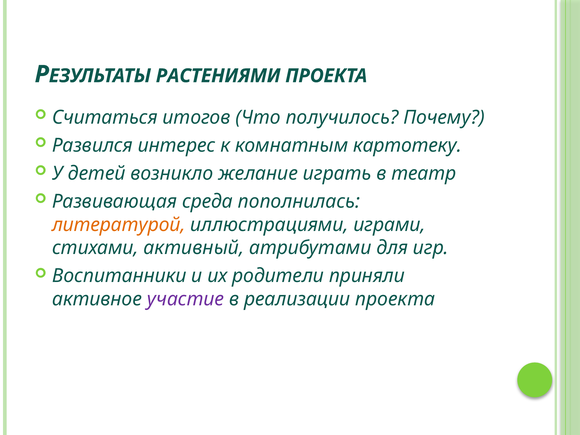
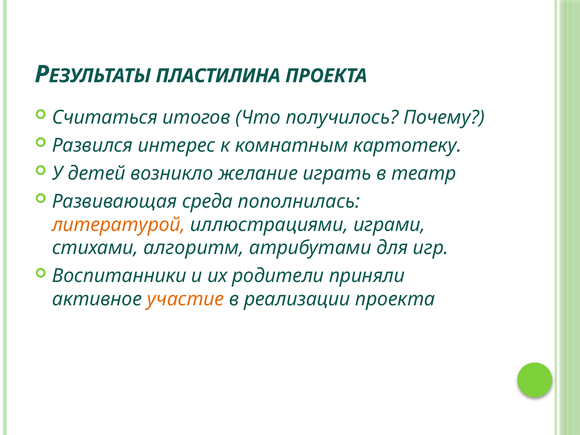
РАСТЕНИЯМИ: РАСТЕНИЯМИ -> ПЛАСТИЛИНА (218, 76)
активный: активный -> алгоритм (194, 248)
участие colour: purple -> orange (185, 299)
